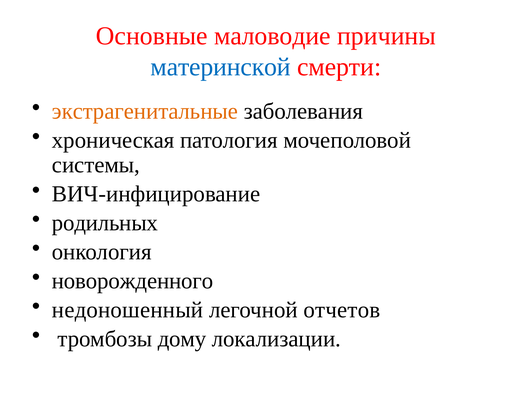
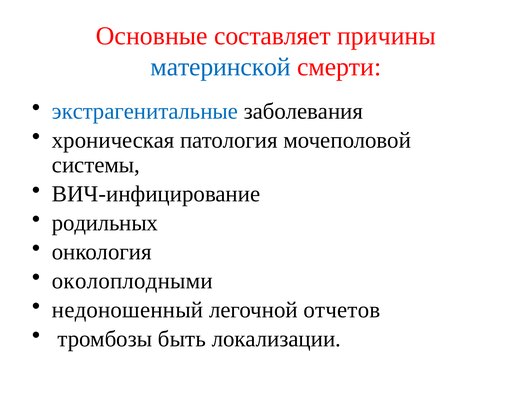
маловодие: маловодие -> составляет (273, 36)
экстрагенитальные colour: orange -> blue (145, 111)
новорожденного: новорожденного -> околоплодными (132, 281)
дому: дому -> быть (182, 339)
